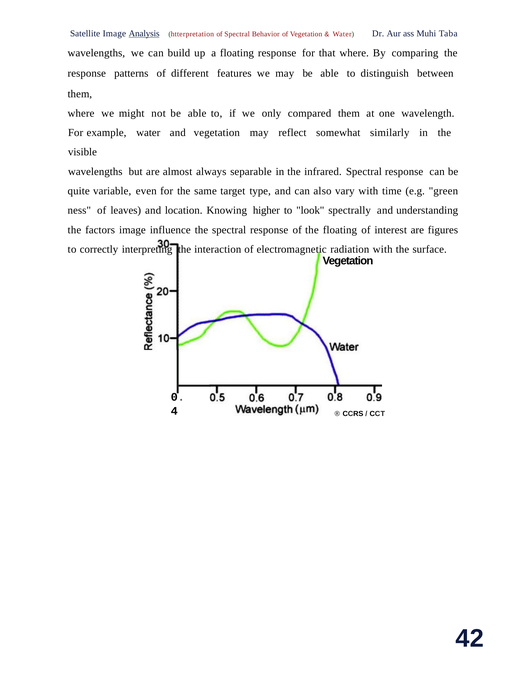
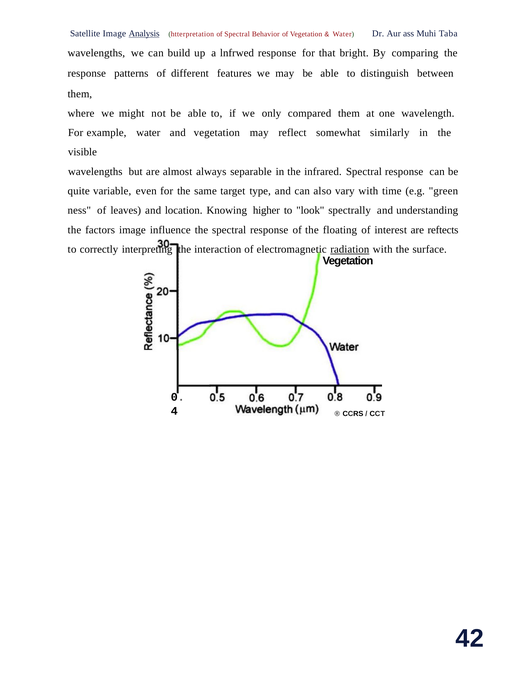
a floating: floating -> lnfrwed (237, 53)
that where: where -> bright (354, 53)
figures: figures -> reftects (443, 230)
radiation underline: none -> present (350, 249)
